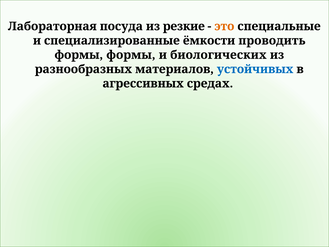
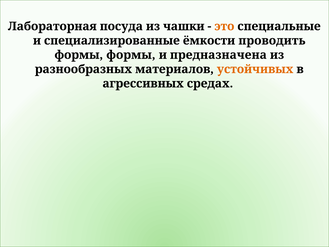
резкие: резкие -> чашки (184, 26)
биологических: биологических -> предназначена (218, 55)
устойчивых colour: blue -> orange (255, 69)
